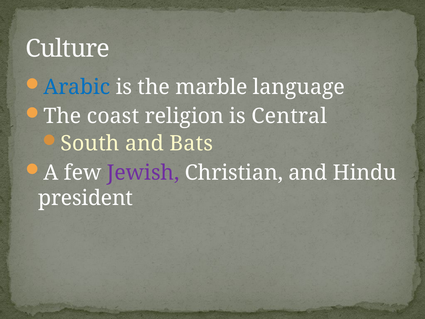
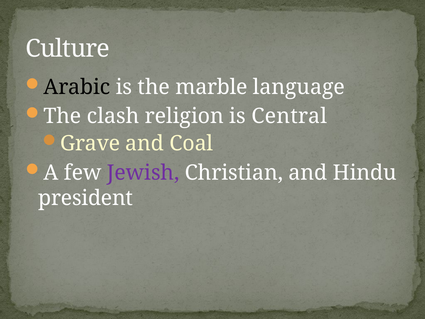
Arabic colour: blue -> black (77, 87)
coast: coast -> clash (113, 116)
South: South -> Grave (90, 143)
Bats: Bats -> Coal (191, 143)
